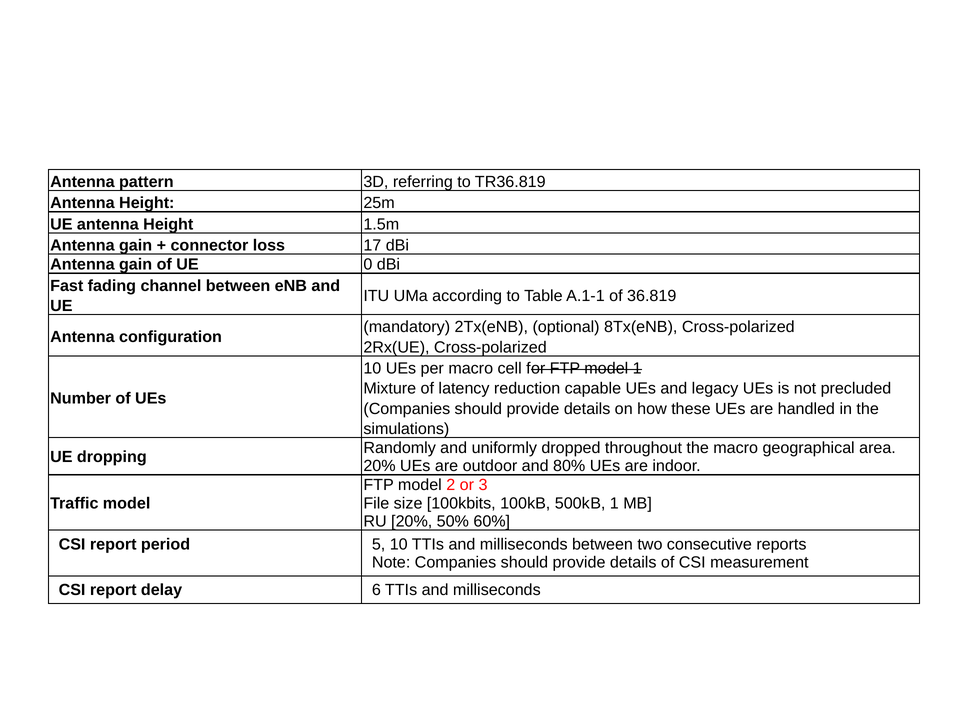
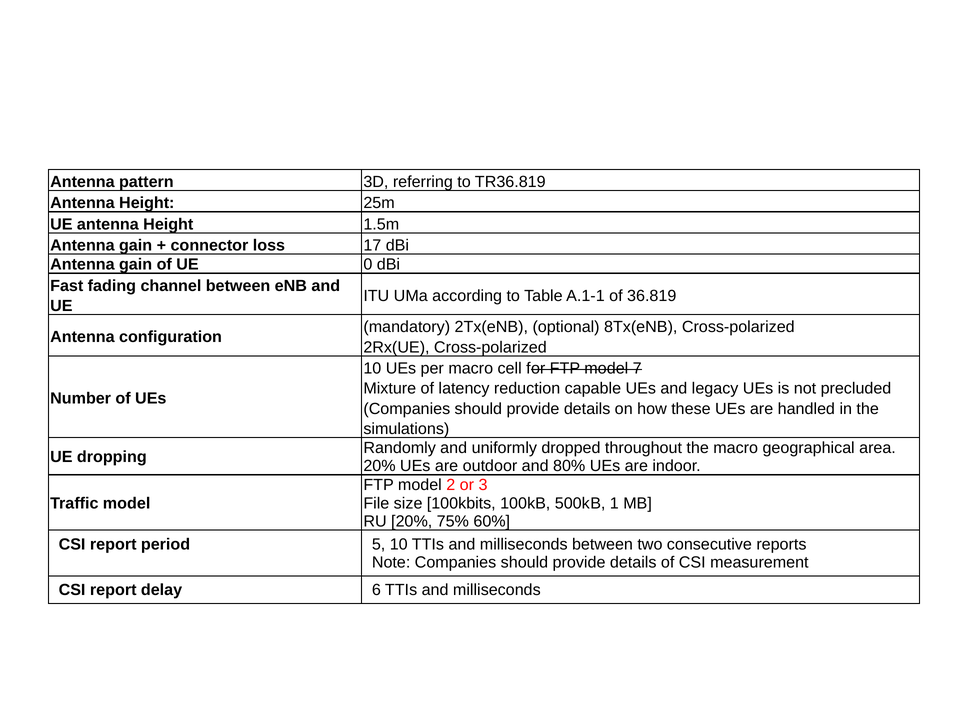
model 1: 1 -> 7 (637, 368)
50%: 50% -> 75% (453, 521)
